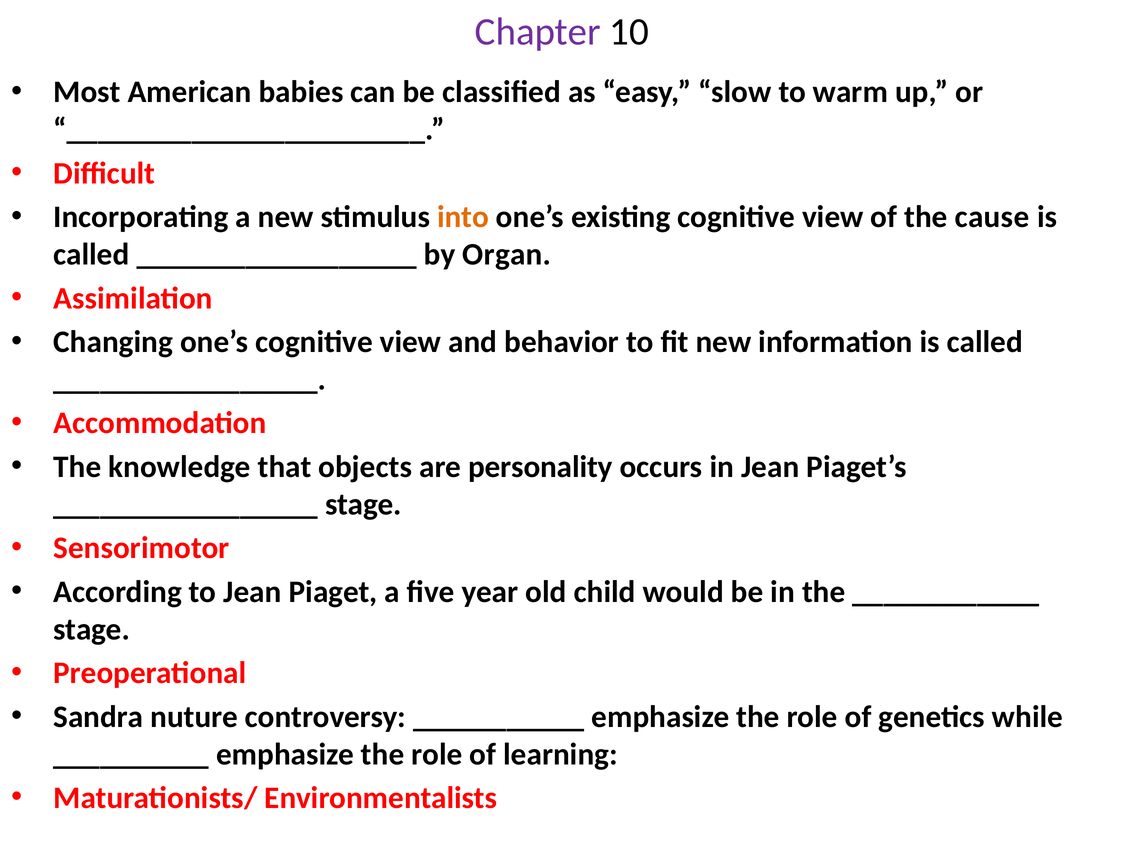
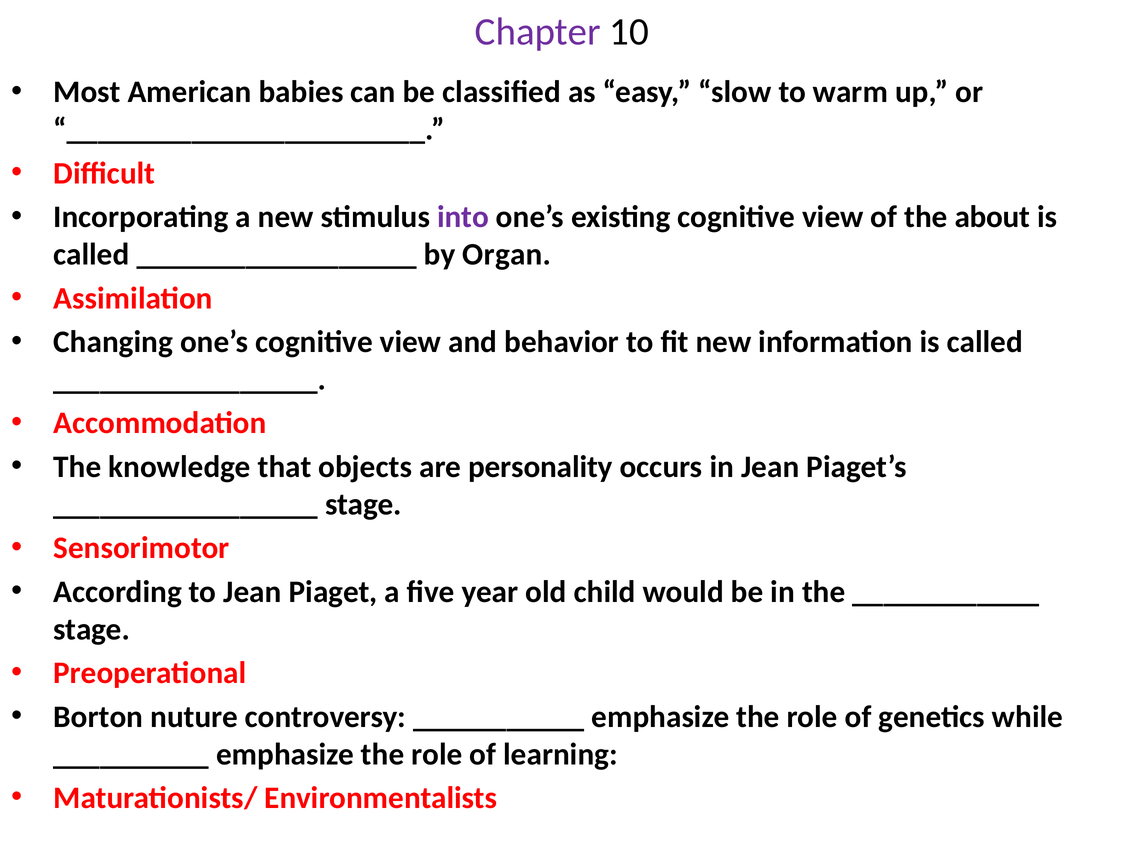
into colour: orange -> purple (463, 217)
cause: cause -> about (992, 217)
Sandra: Sandra -> Borton (98, 717)
